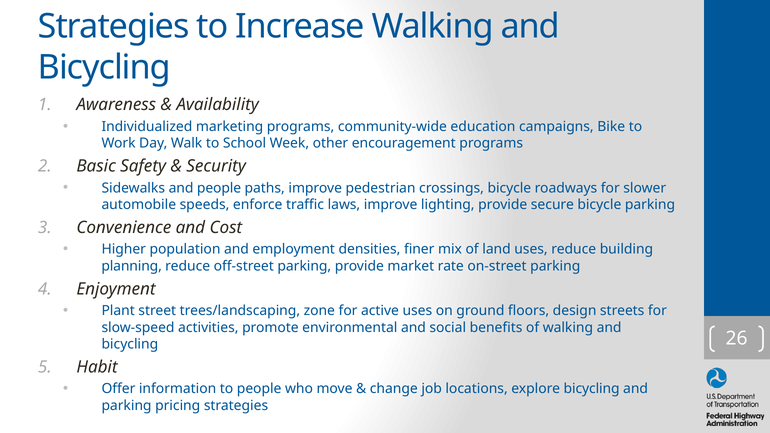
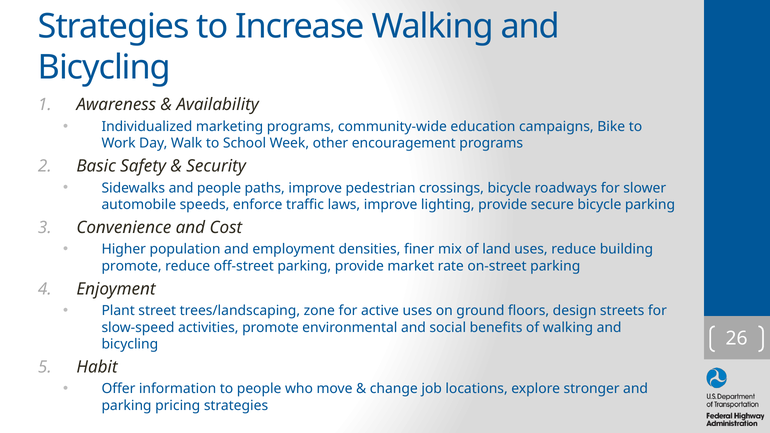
planning: planning -> promote (132, 266)
explore bicycling: bicycling -> stronger (592, 389)
